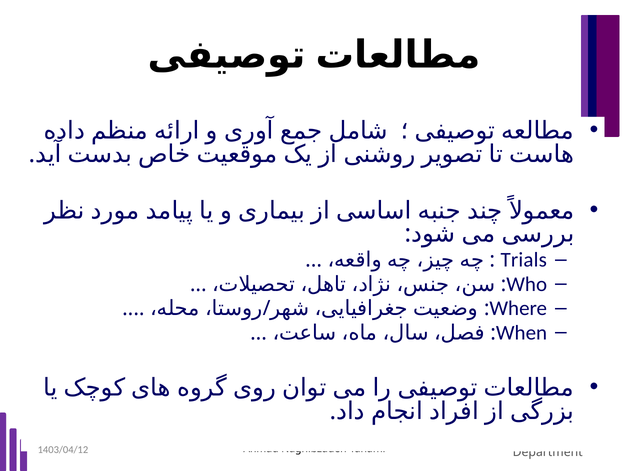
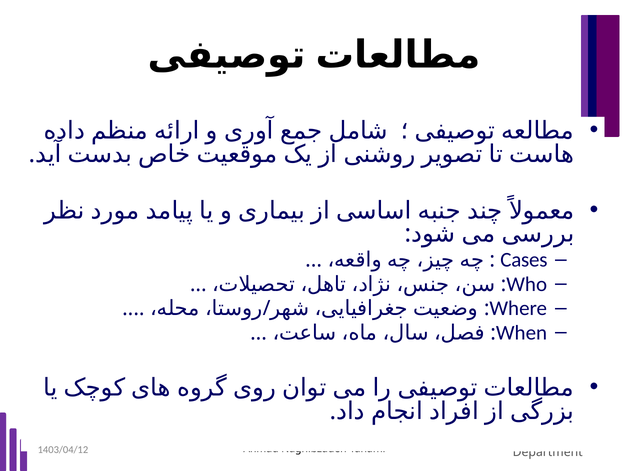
Trials: Trials -> Cases (524, 260)
